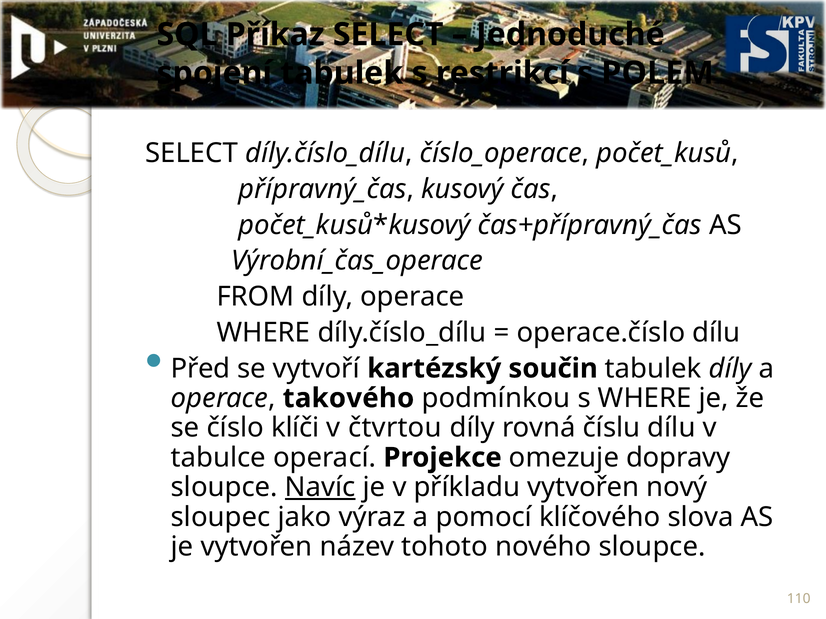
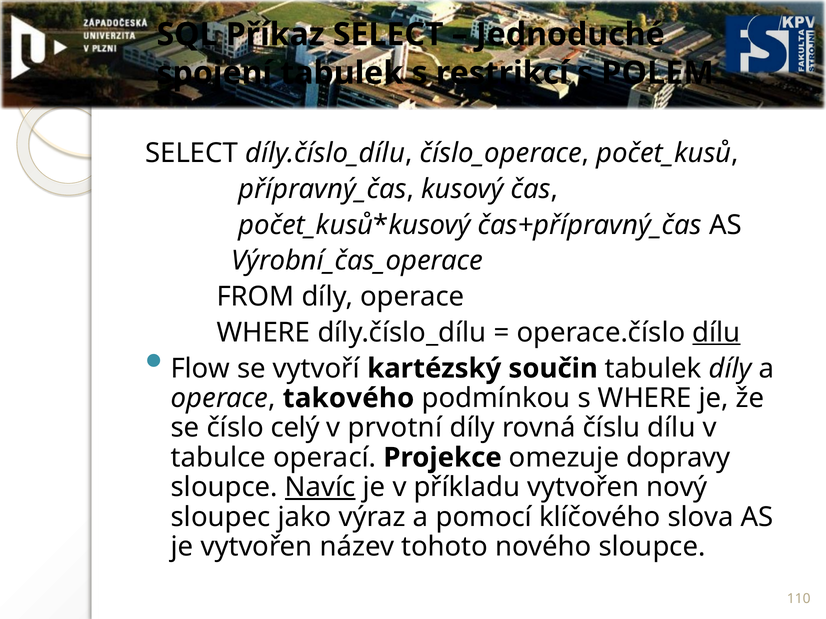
dílu underline: none -> present (716, 333)
Před: Před -> Flow (200, 369)
klíči: klíči -> celý (295, 428)
čtvrtou: čtvrtou -> prvotní (395, 428)
